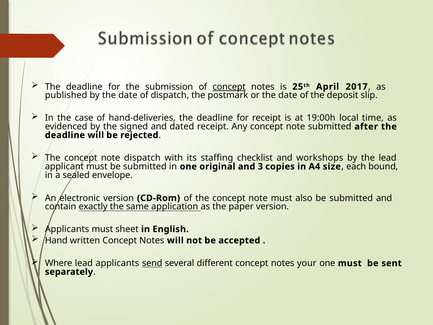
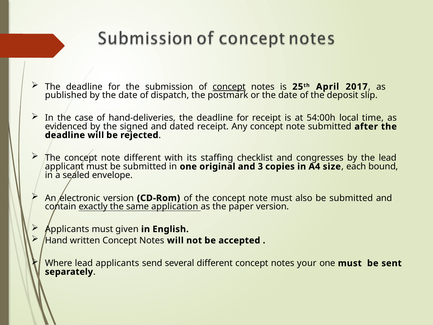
19:00h: 19:00h -> 54:00h (321, 118)
note dispatch: dispatch -> different (142, 158)
workshops: workshops -> congresses (320, 158)
sheet: sheet -> given (127, 229)
send underline: present -> none (152, 263)
